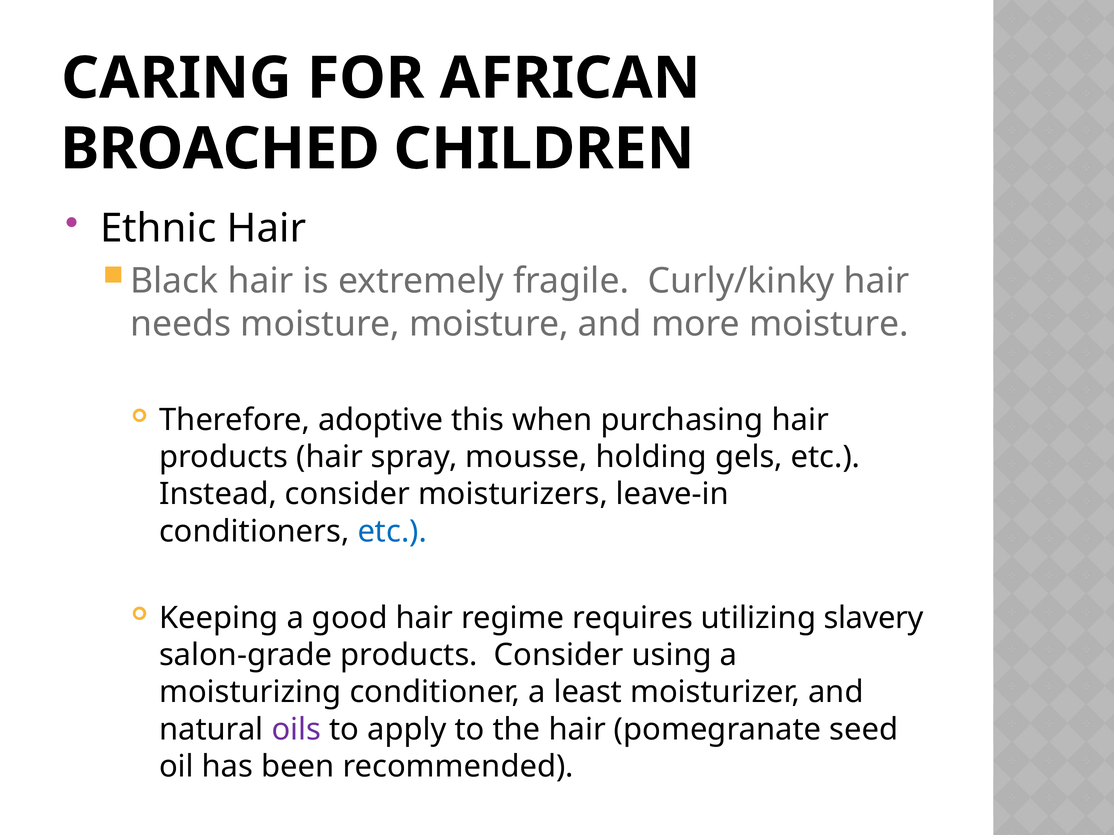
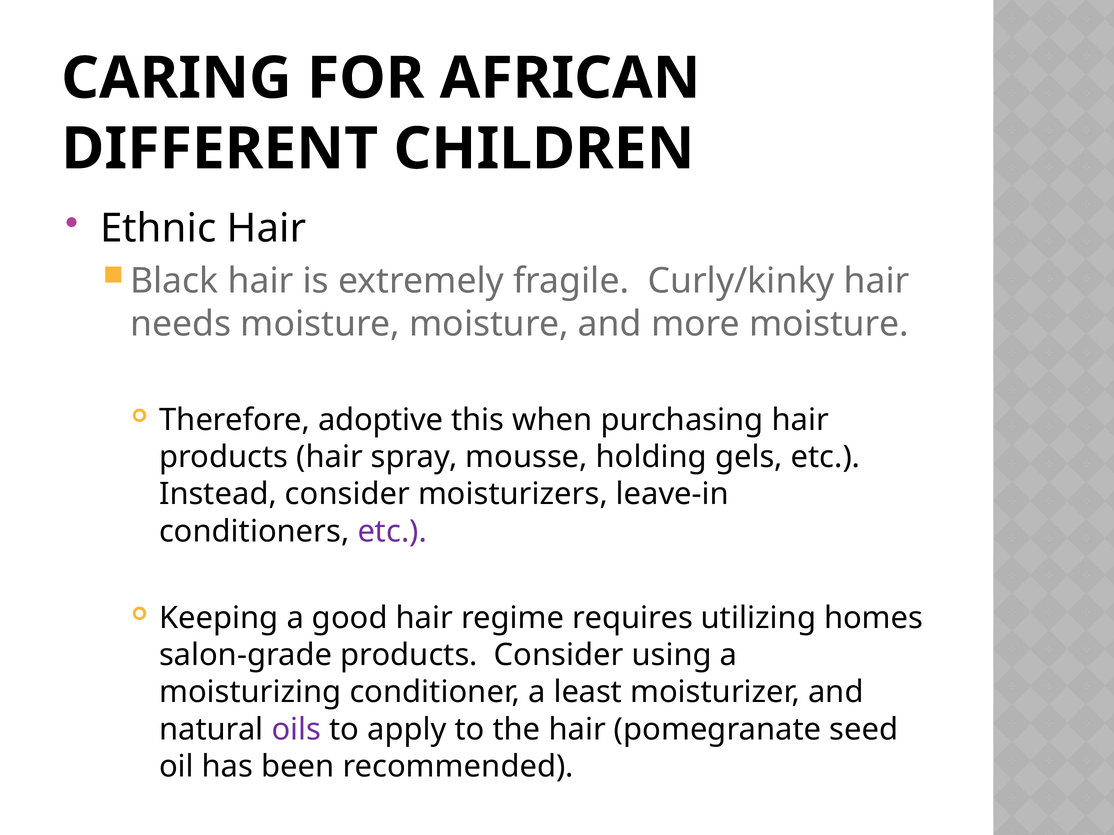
BROACHED: BROACHED -> DIFFERENT (220, 149)
etc colour: blue -> purple (392, 532)
slavery: slavery -> homes (873, 618)
